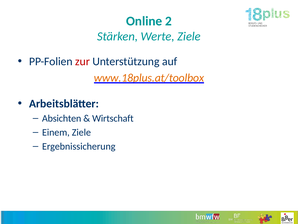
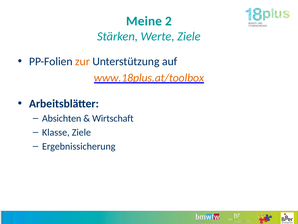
Online: Online -> Meine (144, 21)
zur colour: red -> orange (83, 61)
Einem: Einem -> Klasse (56, 132)
